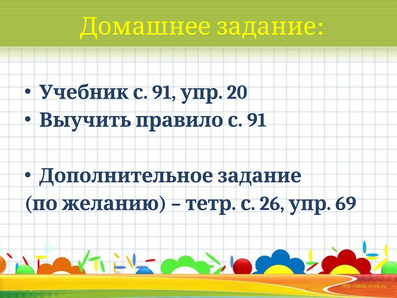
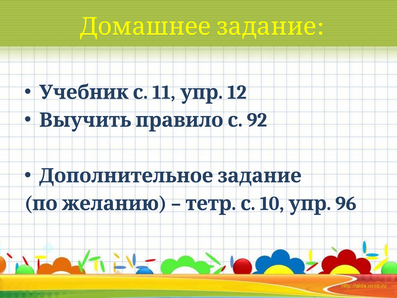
91: 91 -> 11 (164, 92)
20: 20 -> 12 (237, 92)
91: 91 -> 92 (257, 120)
26: 26 -> 10 (272, 203)
69: 69 -> 96 (346, 203)
